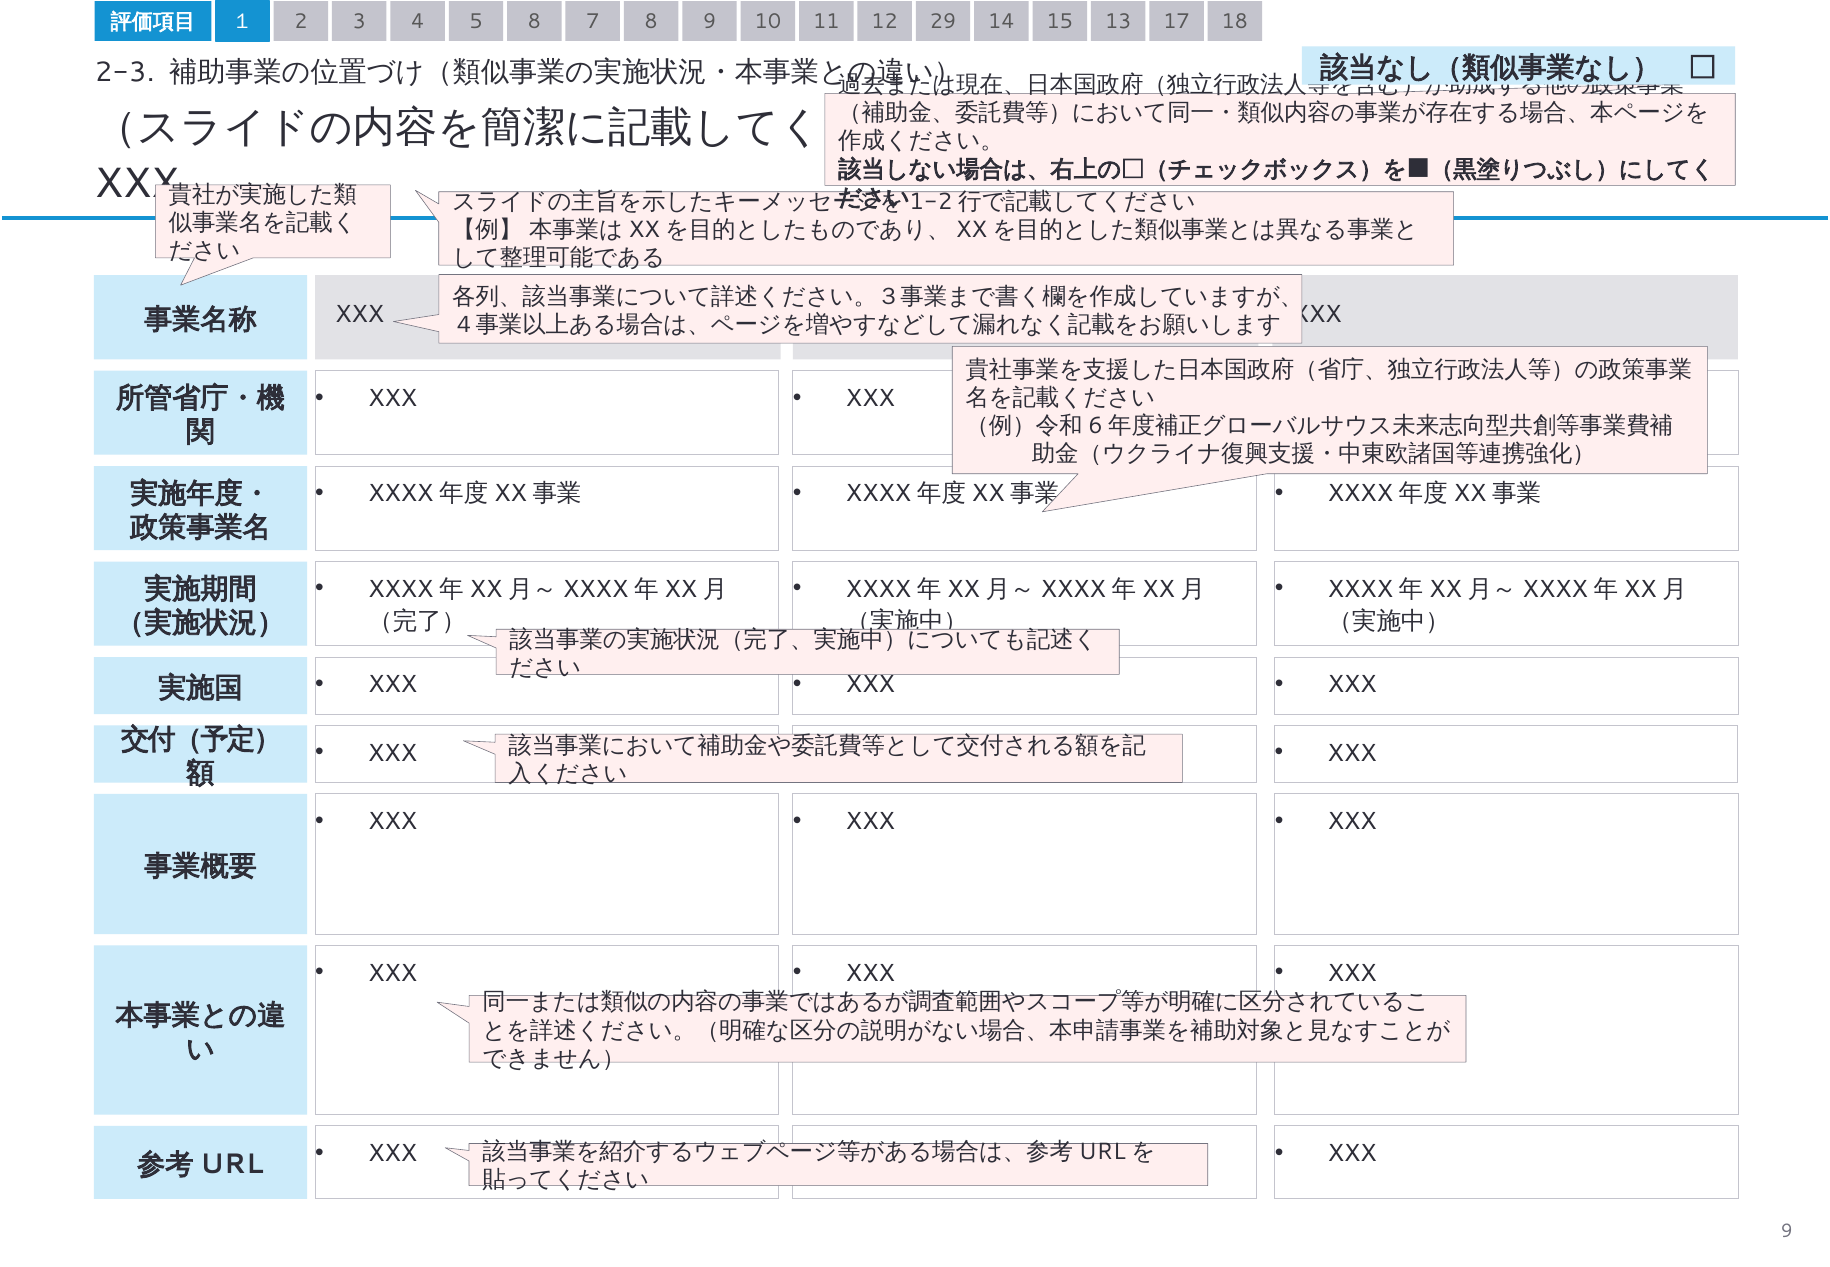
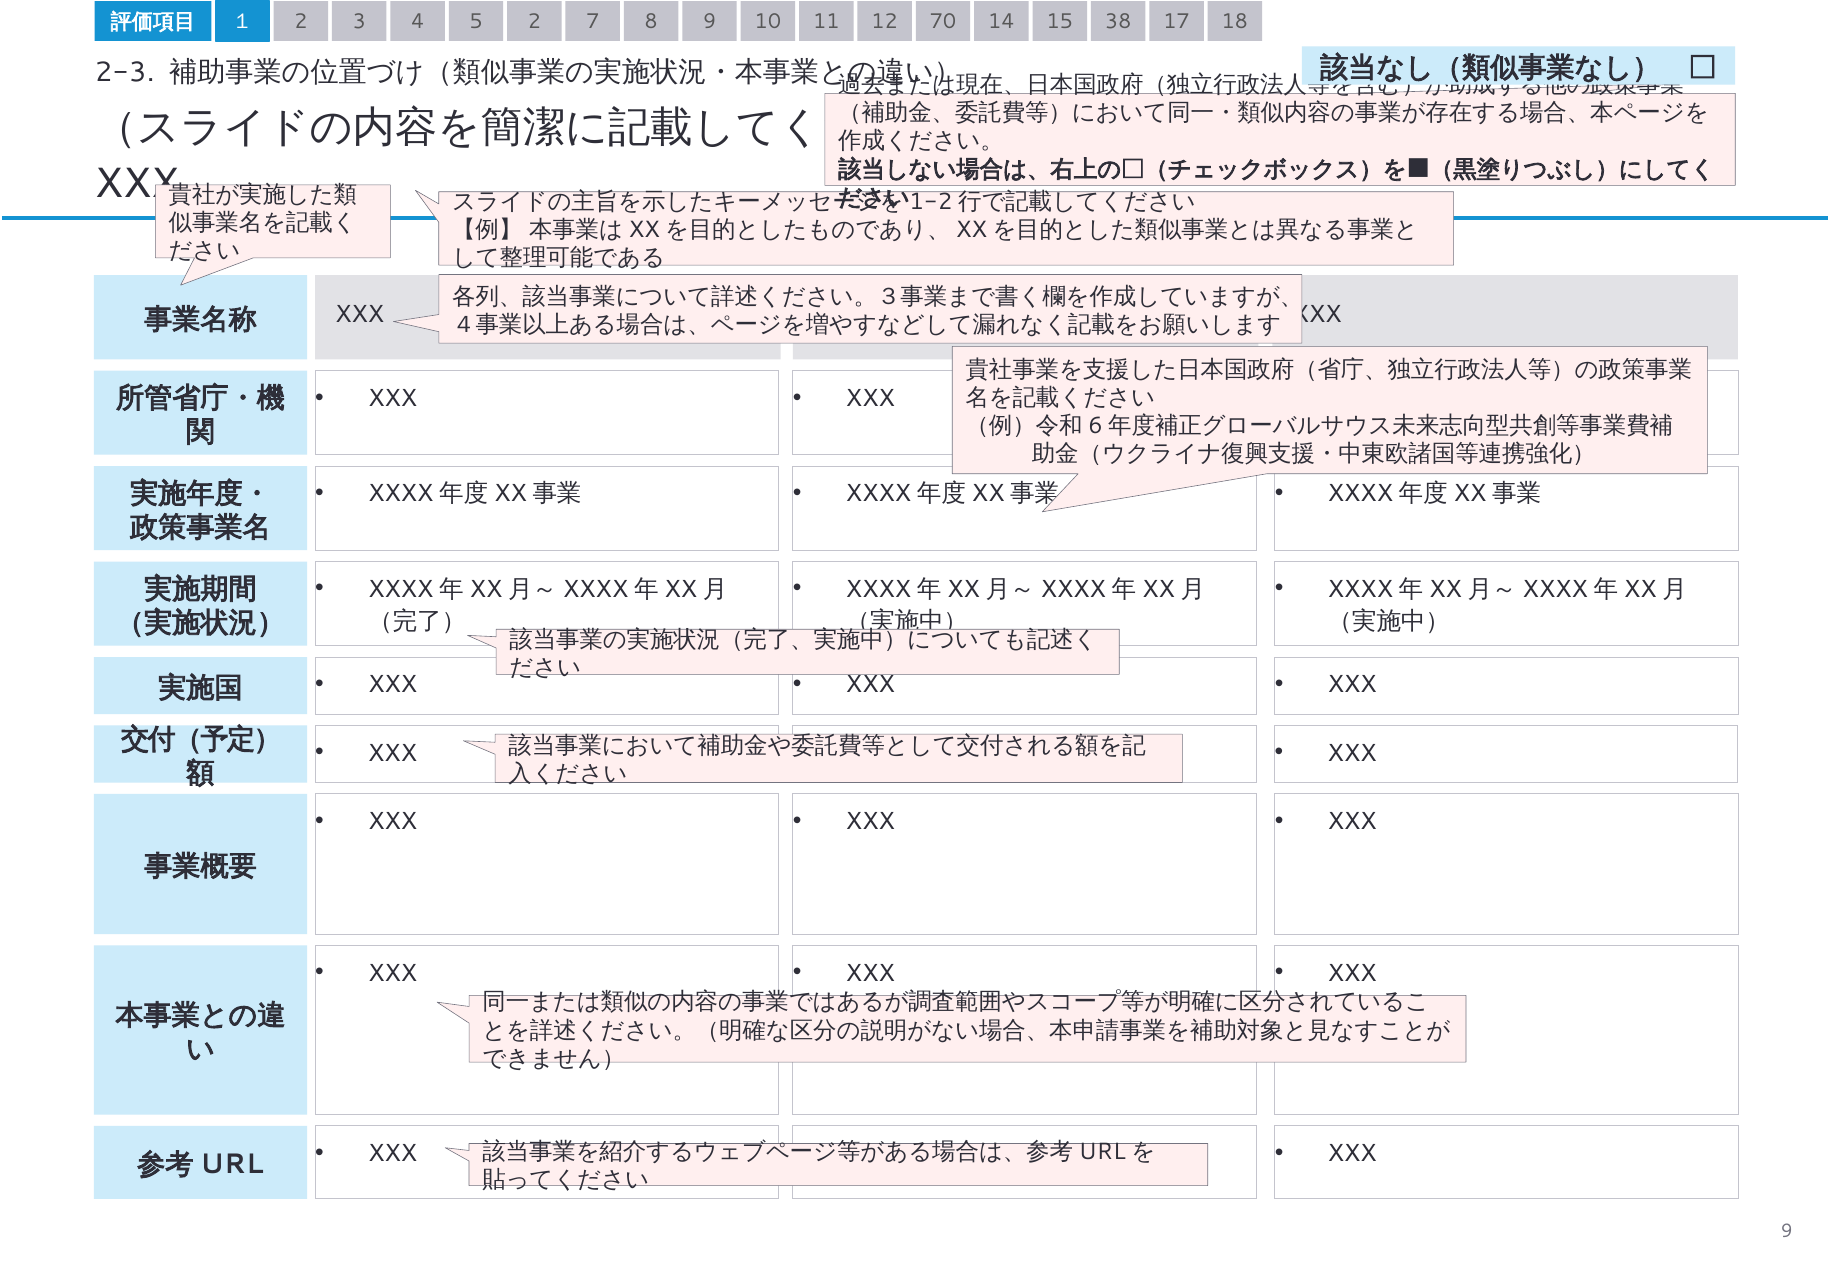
5 8: 8 -> 2 (534, 21)
29: 29 -> 70 (943, 21)
13: 13 -> 38 (1118, 21)
